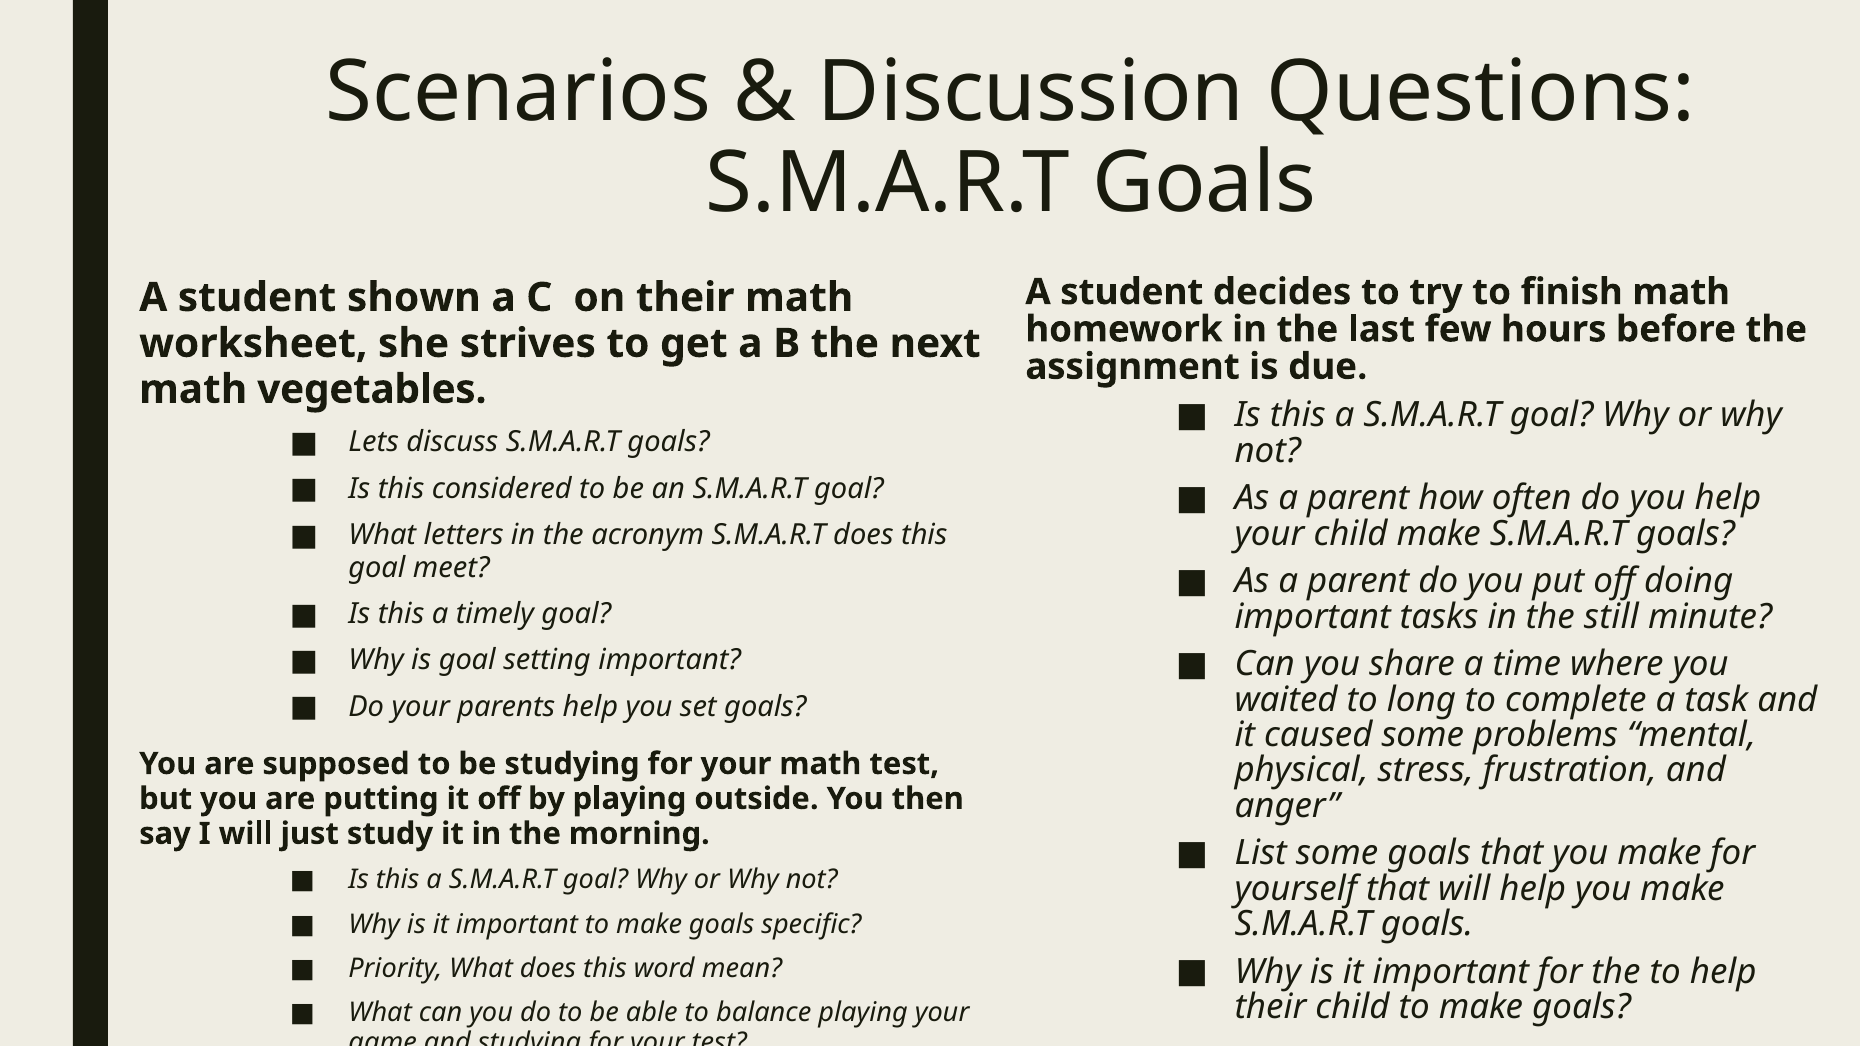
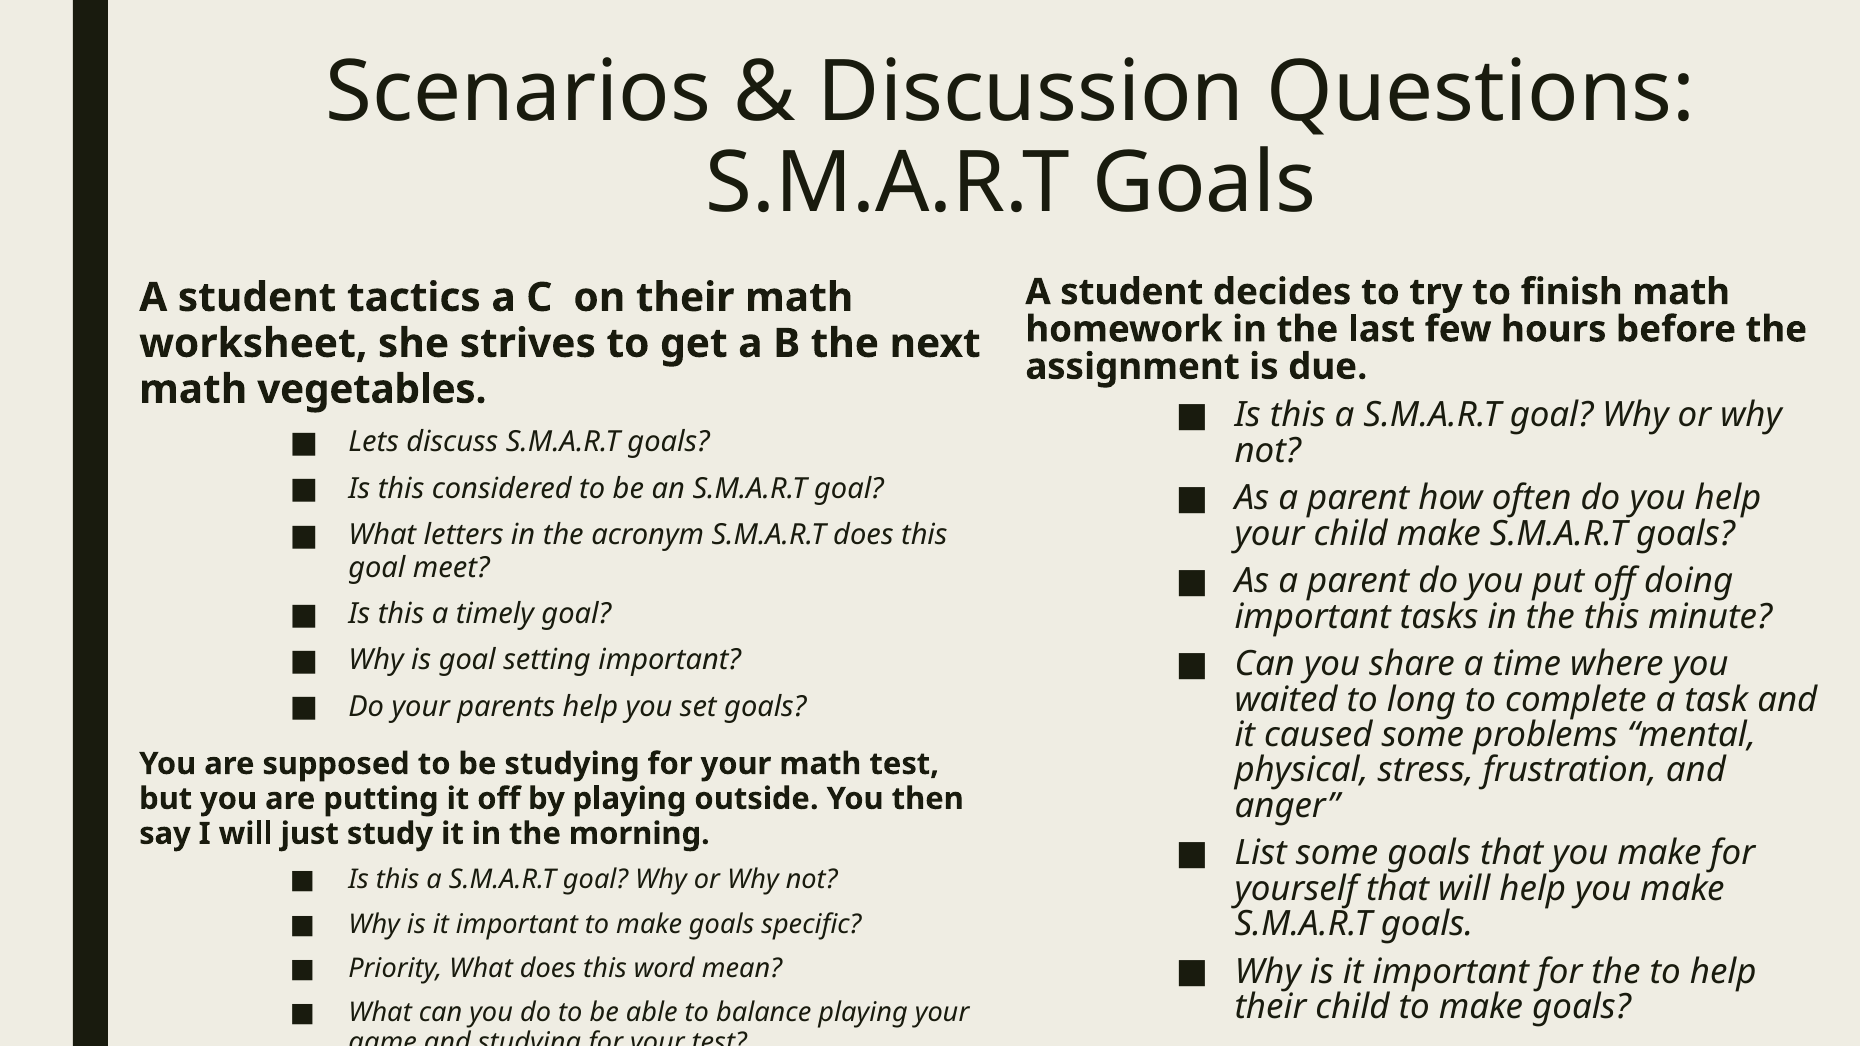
shown: shown -> tactics (414, 298)
the still: still -> this (1612, 617)
